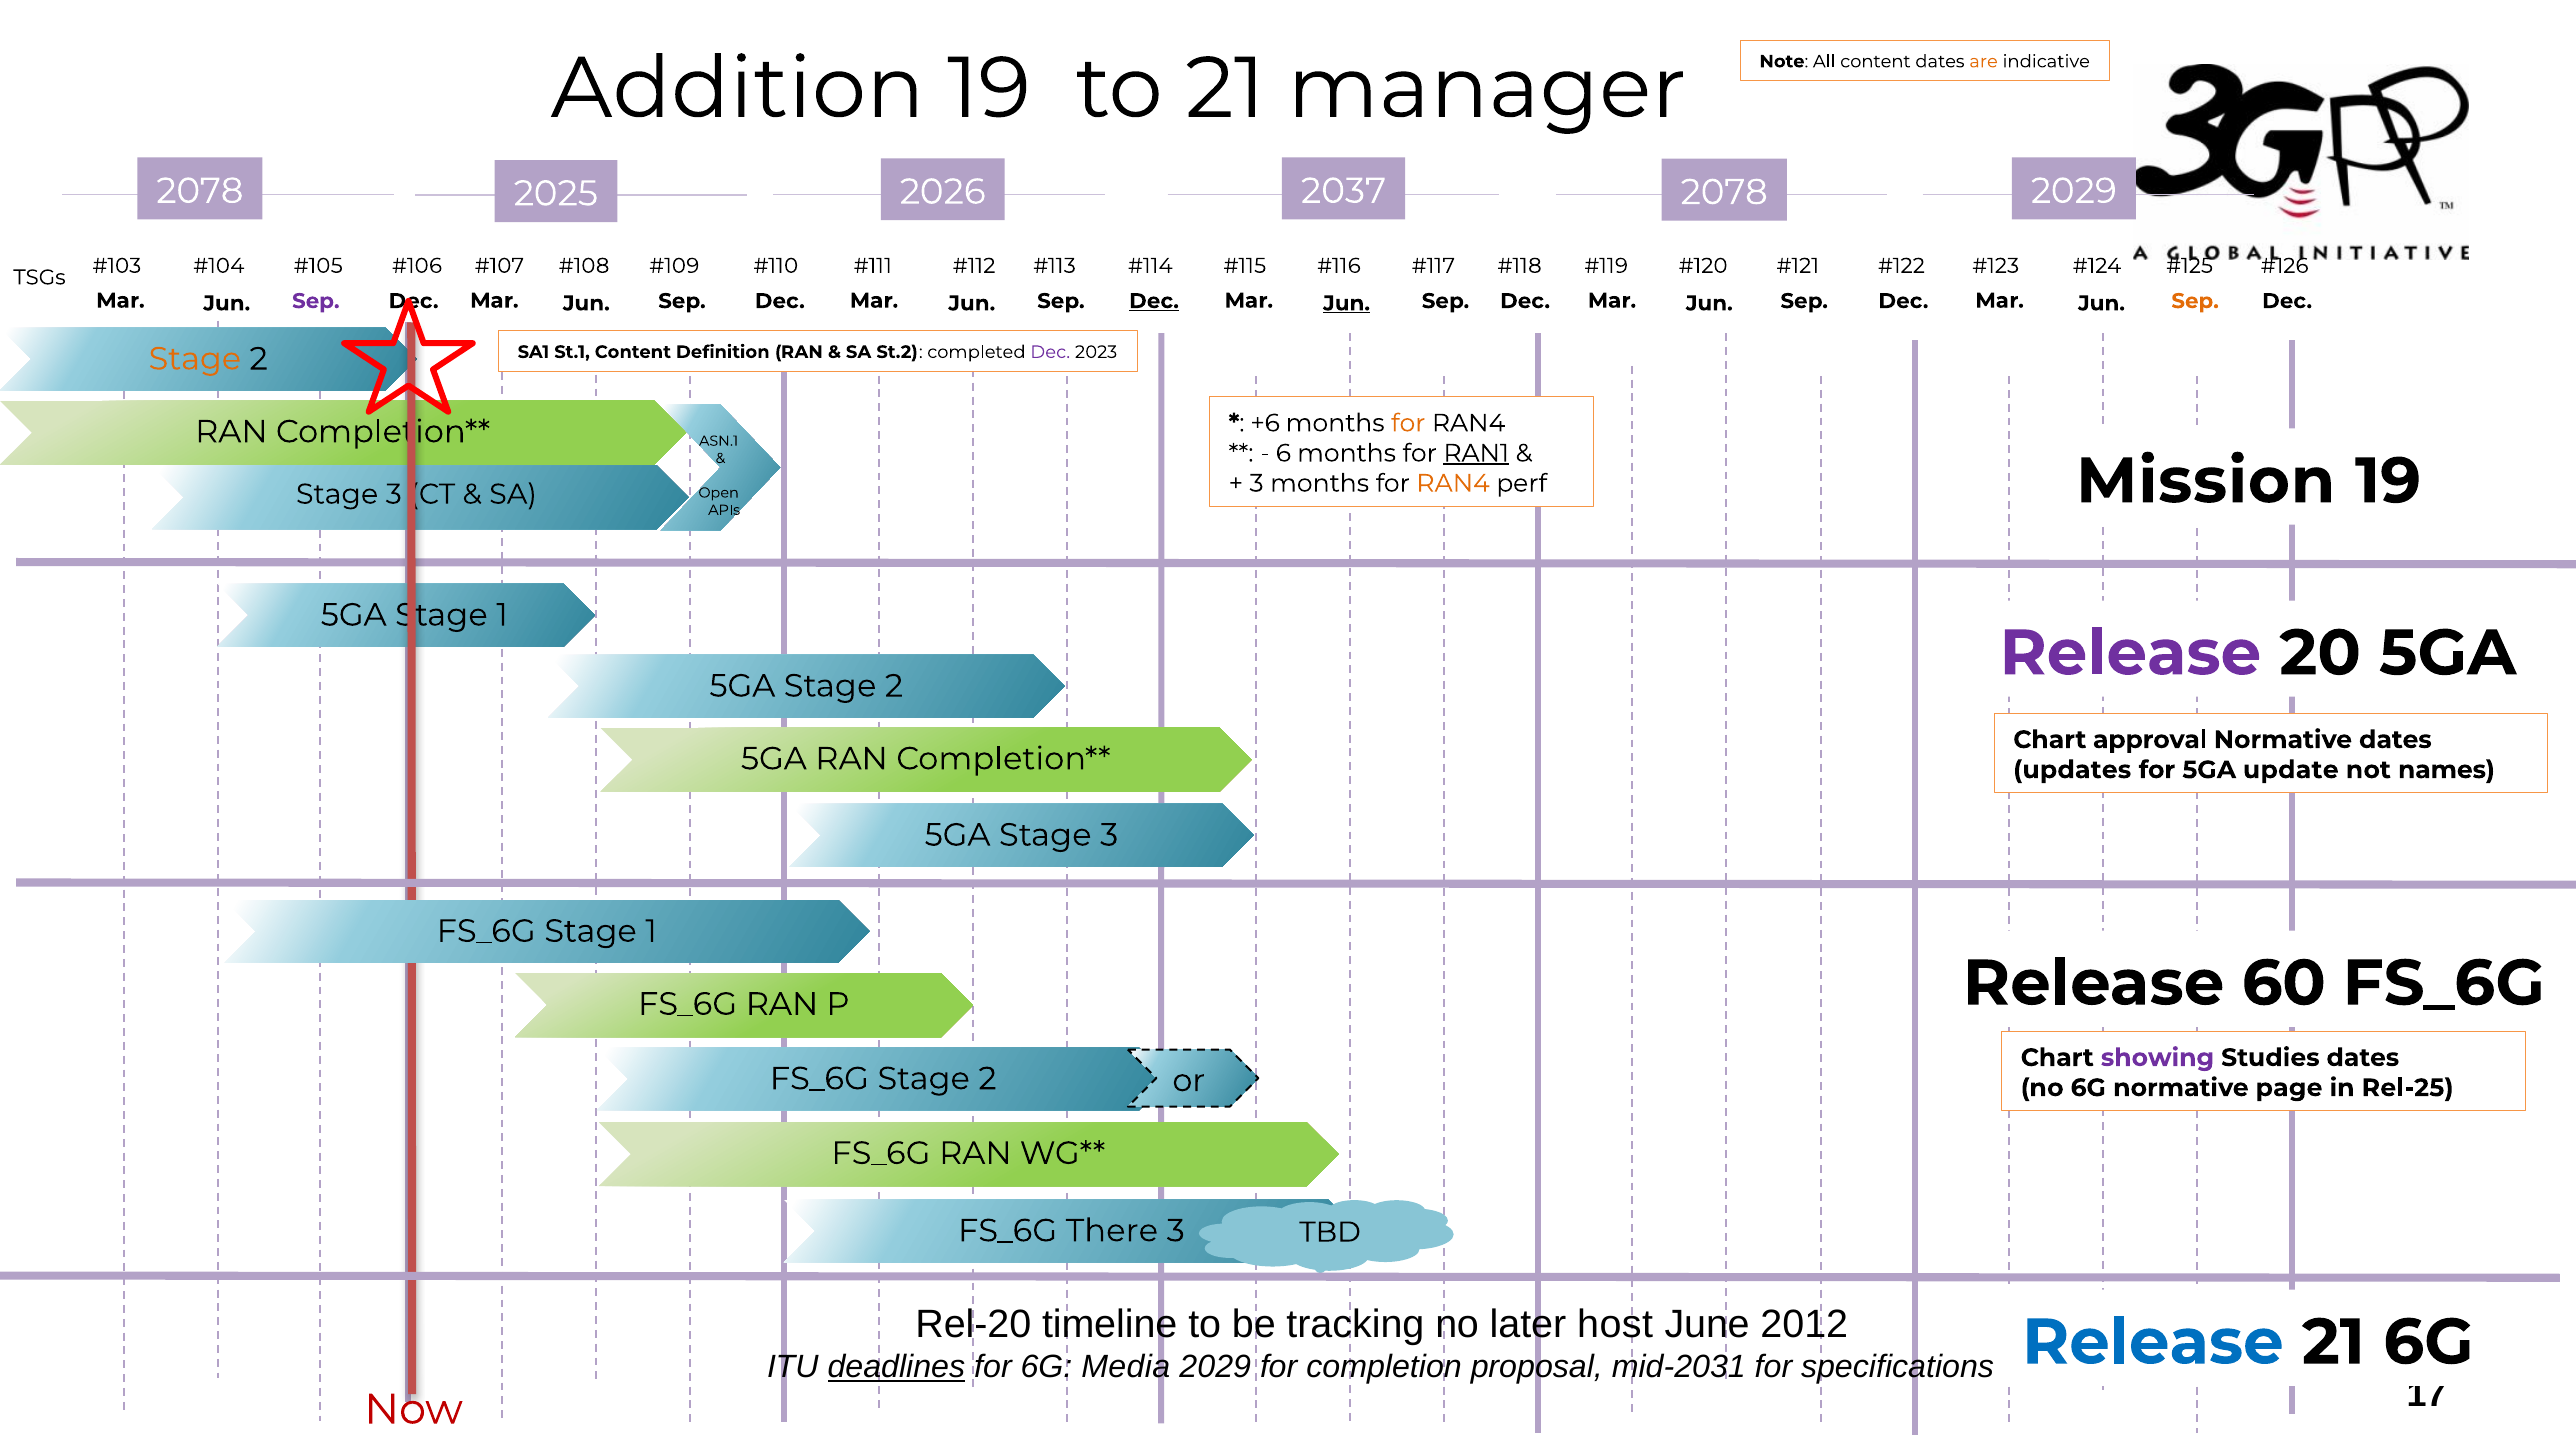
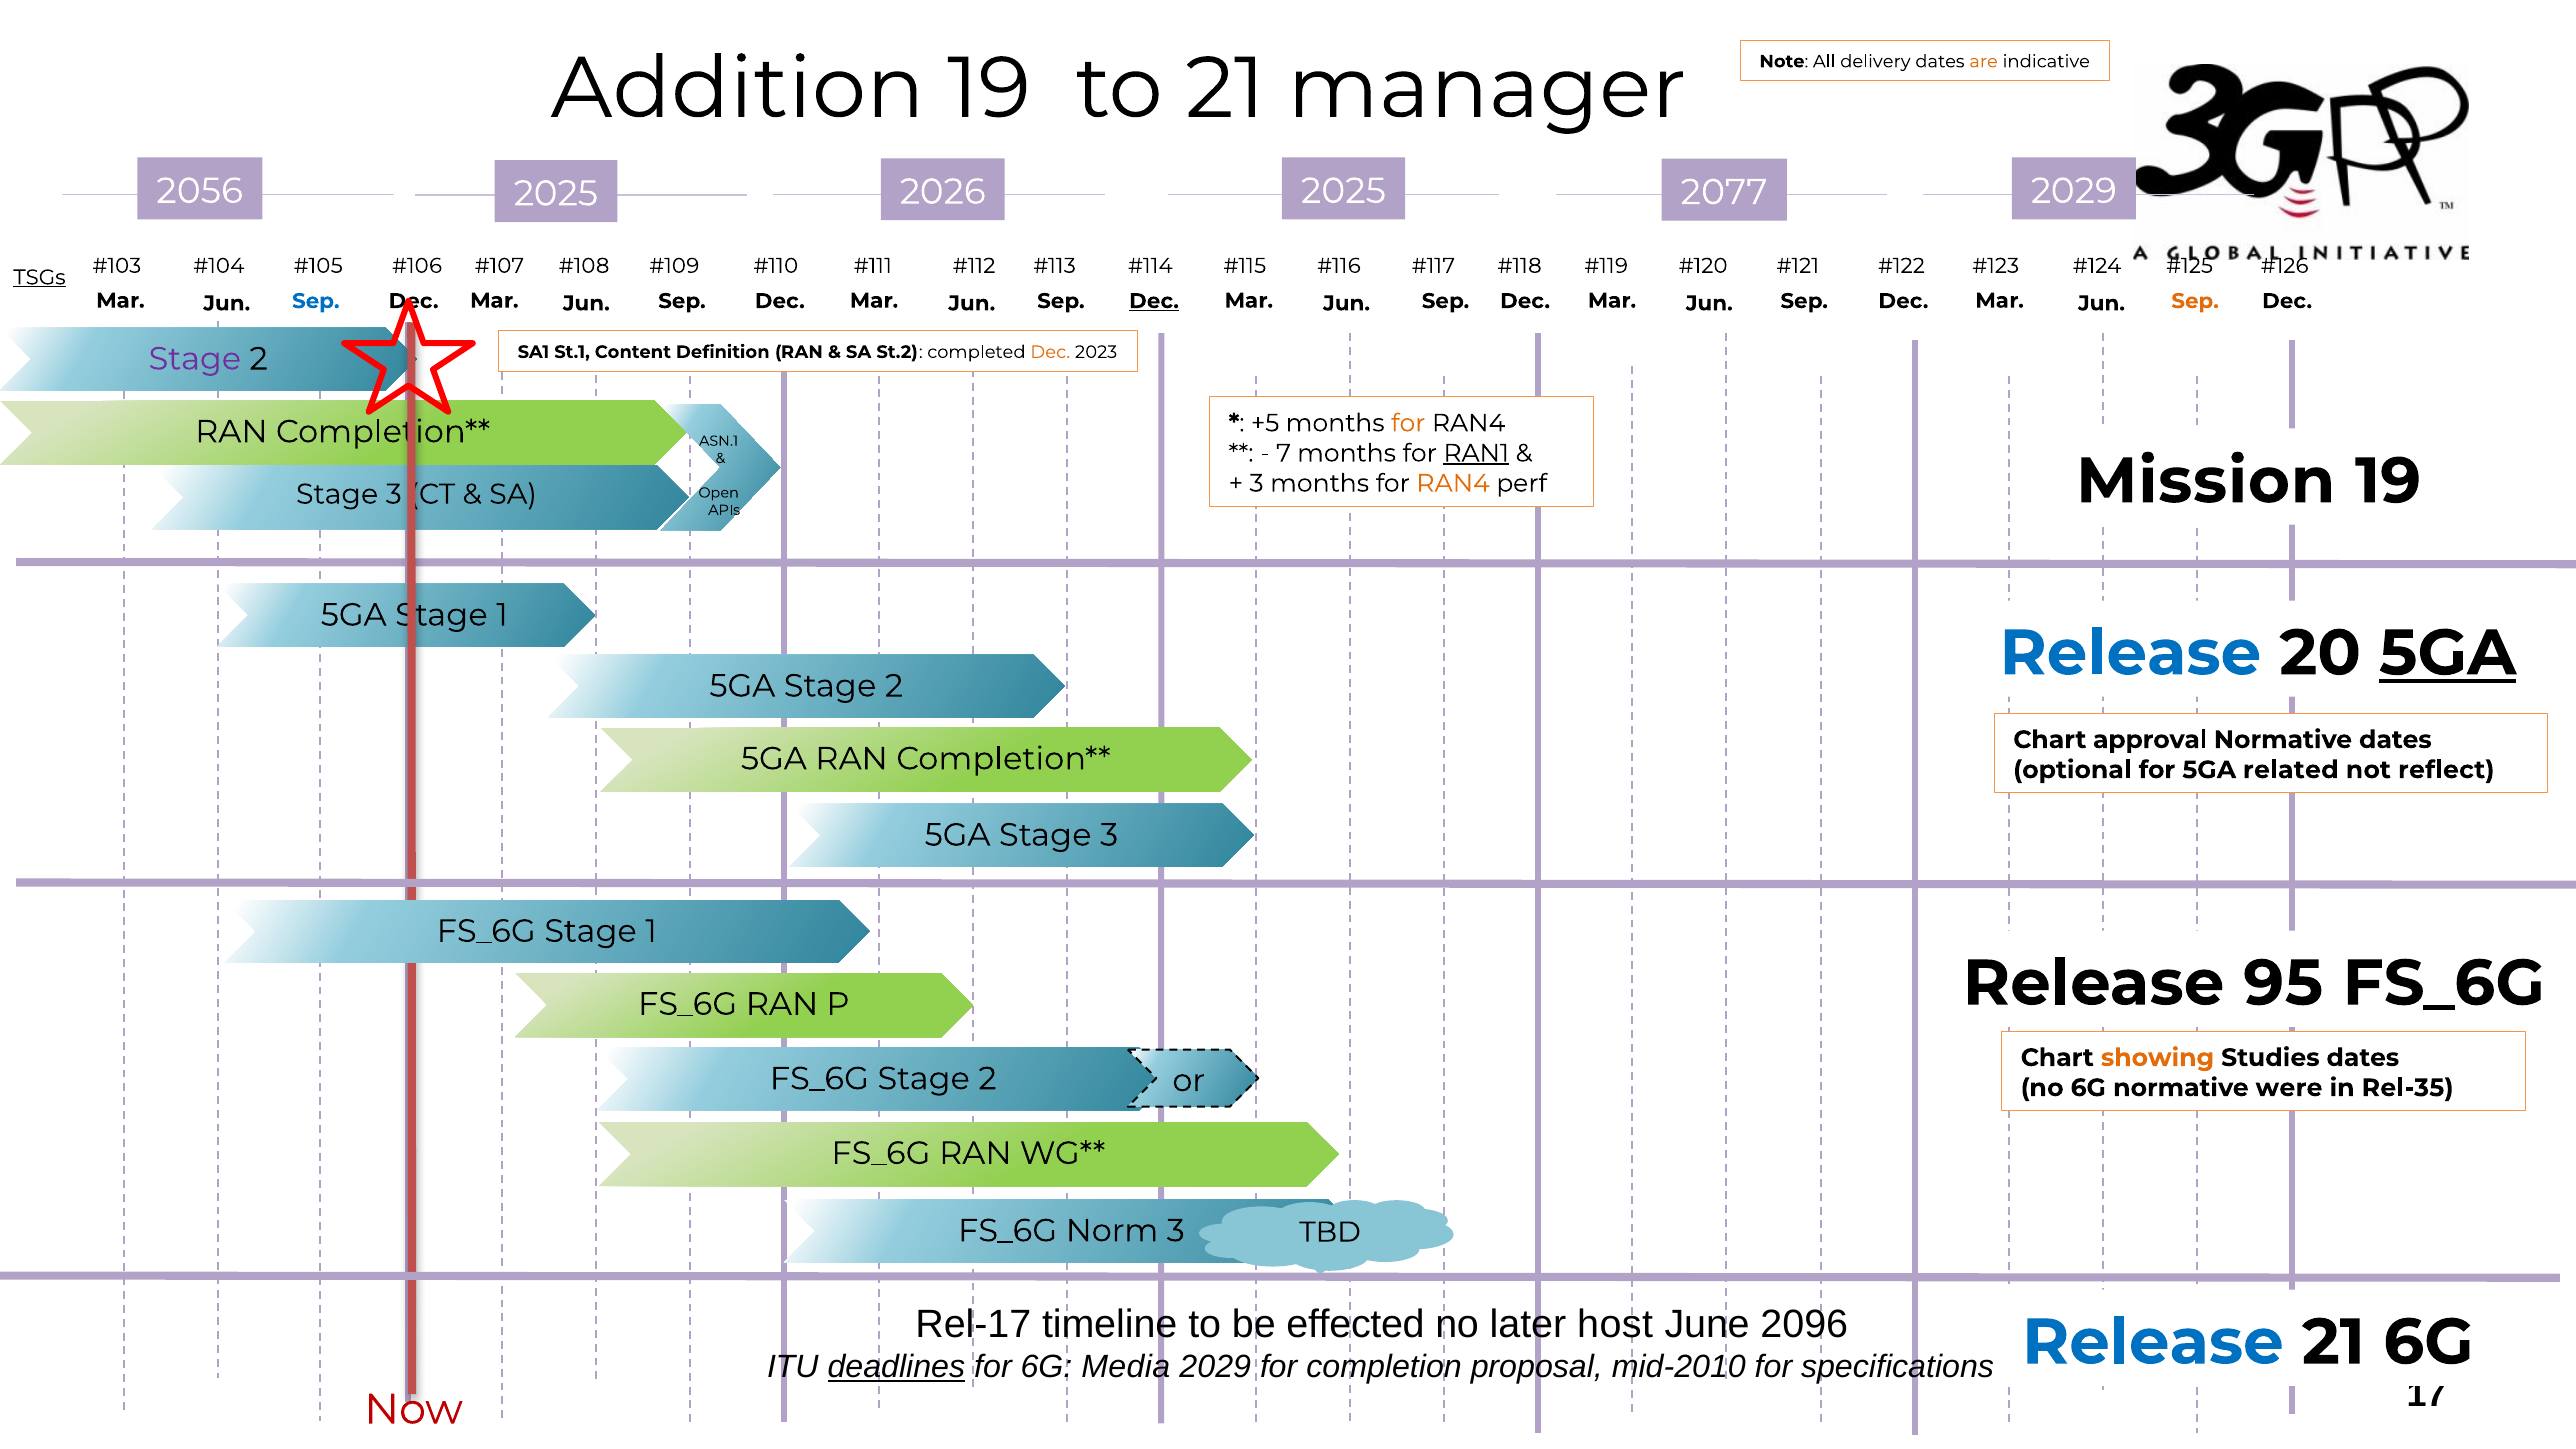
All content: content -> delivery (1875, 61)
2078: 2078 -> 2056 (200, 191)
2037: 2037 -> 2025 (1343, 191)
2026 2078: 2078 -> 2077 (1724, 192)
TSGs underline: none -> present (39, 277)
Sep colour: purple -> blue (316, 301)
Jun underline: present -> none (1347, 303)
Dec colour: purple -> orange (1050, 352)
Stage colour: orange -> purple (195, 359)
+6: +6 -> +5 (1265, 423)
6: 6 -> 7 (1283, 453)
Release colour: purple -> blue (2130, 653)
5GA underline: none -> present (2448, 653)
updates: updates -> optional (2072, 770)
update: update -> related (2291, 770)
names: names -> reflect (2446, 770)
60: 60 -> 95 (2283, 983)
showing colour: purple -> orange (2157, 1058)
page: page -> were (2289, 1088)
Rel-25: Rel-25 -> Rel-35 (2408, 1088)
There: There -> Norm (1112, 1231)
Rel-20: Rel-20 -> Rel-17 (973, 1325)
tracking: tracking -> effected (1356, 1325)
June 2012: 2012 -> 2096 (1804, 1325)
mid-2031: mid-2031 -> mid-2010 (1679, 1367)
